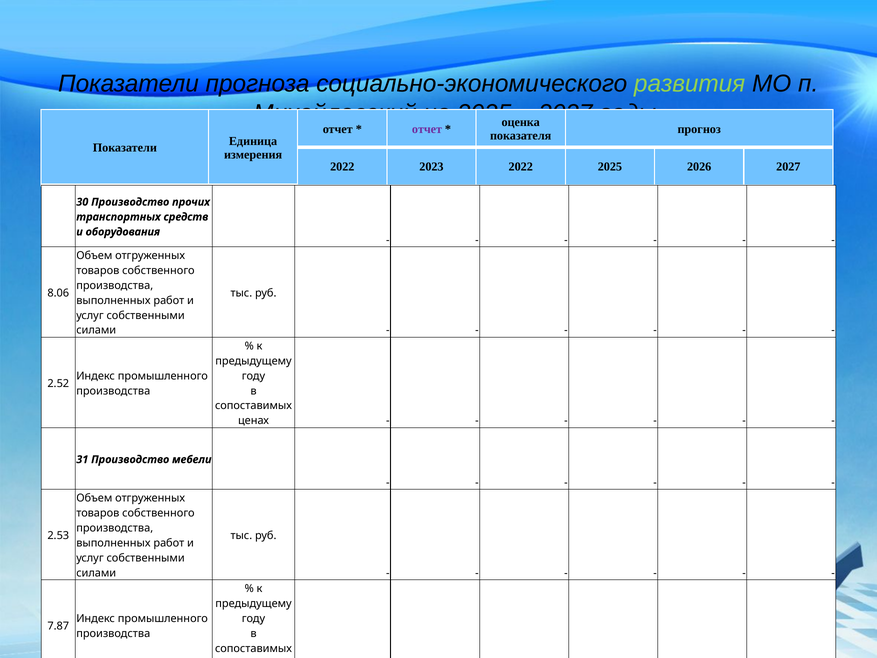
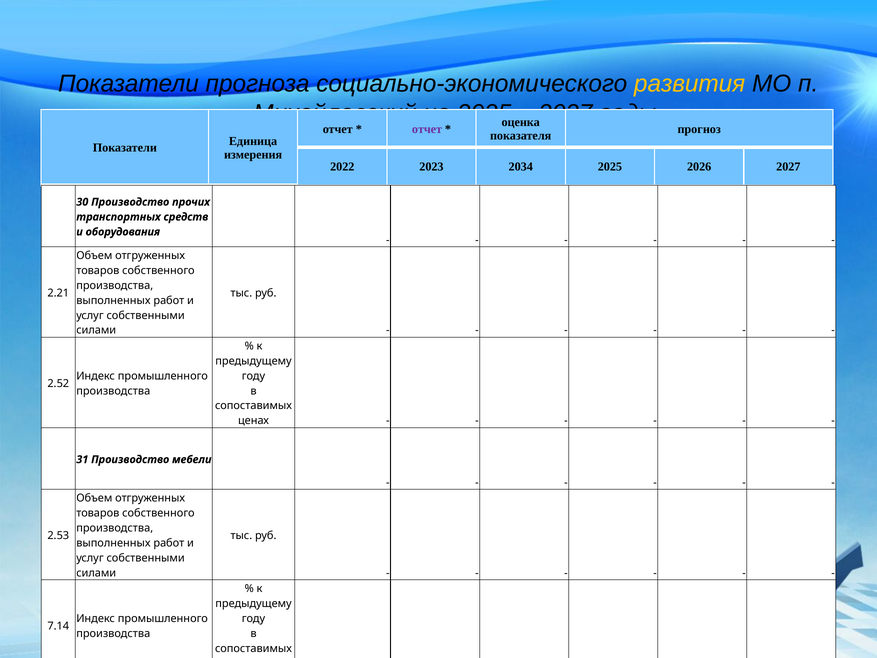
развития colour: light green -> yellow (690, 84)
2023 2022: 2022 -> 2034 (521, 167)
8.06: 8.06 -> 2.21 (58, 293)
7.87: 7.87 -> 7.14 (58, 626)
